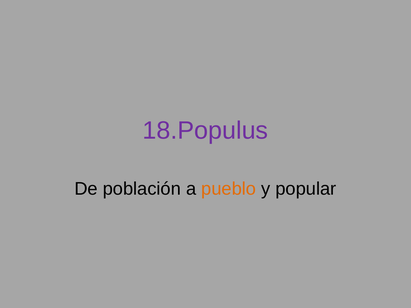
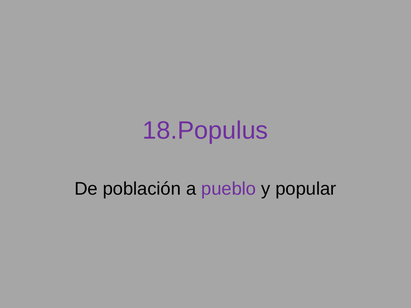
pueblo colour: orange -> purple (229, 189)
